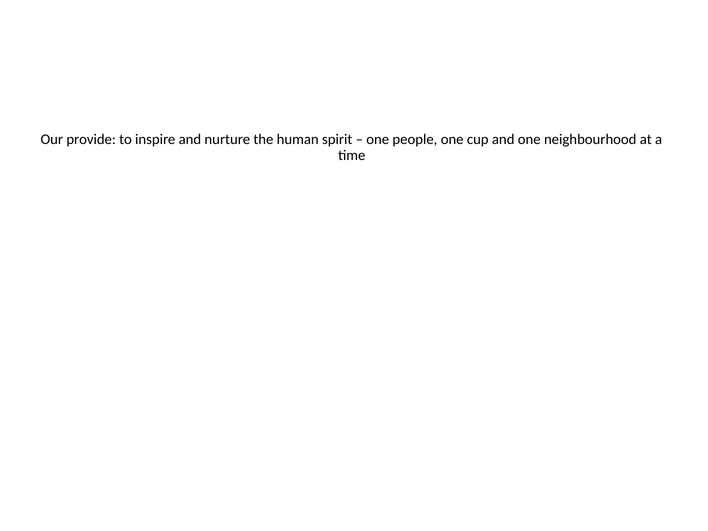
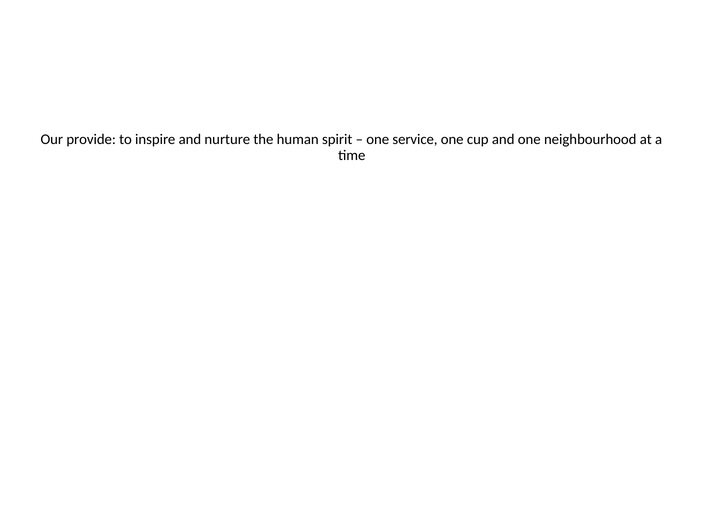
people: people -> service (415, 139)
